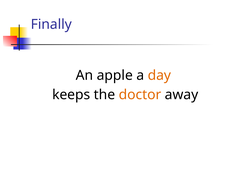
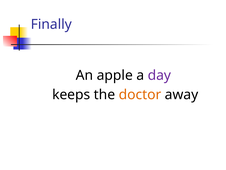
day colour: orange -> purple (159, 75)
